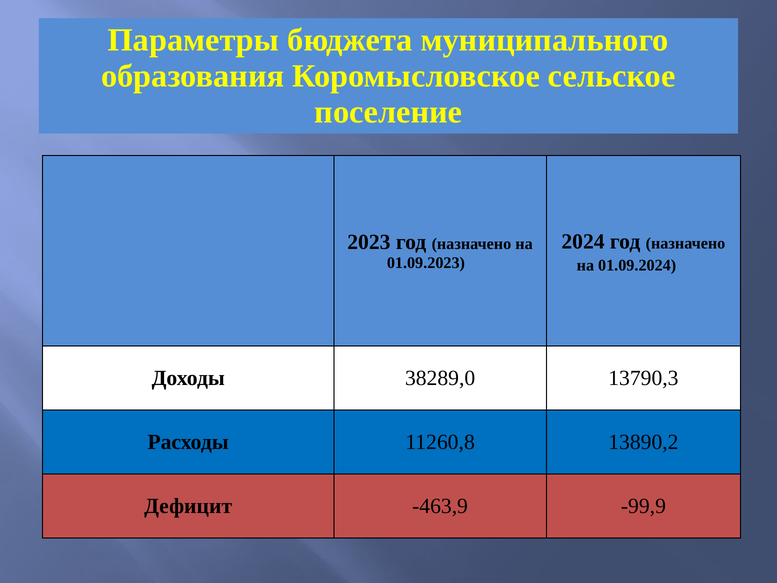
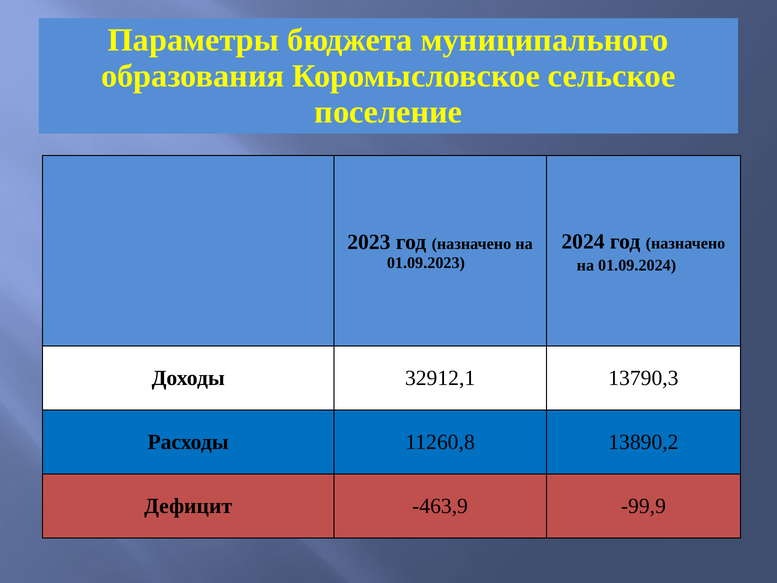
38289,0: 38289,0 -> 32912,1 (440, 378)
